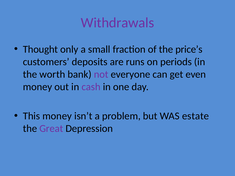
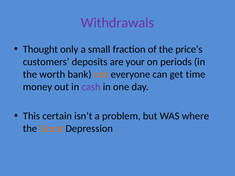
runs: runs -> your (135, 62)
not colour: purple -> orange (101, 74)
even: even -> time (196, 74)
This money: money -> certain (57, 116)
estate: estate -> where (196, 116)
Great colour: purple -> orange (51, 129)
